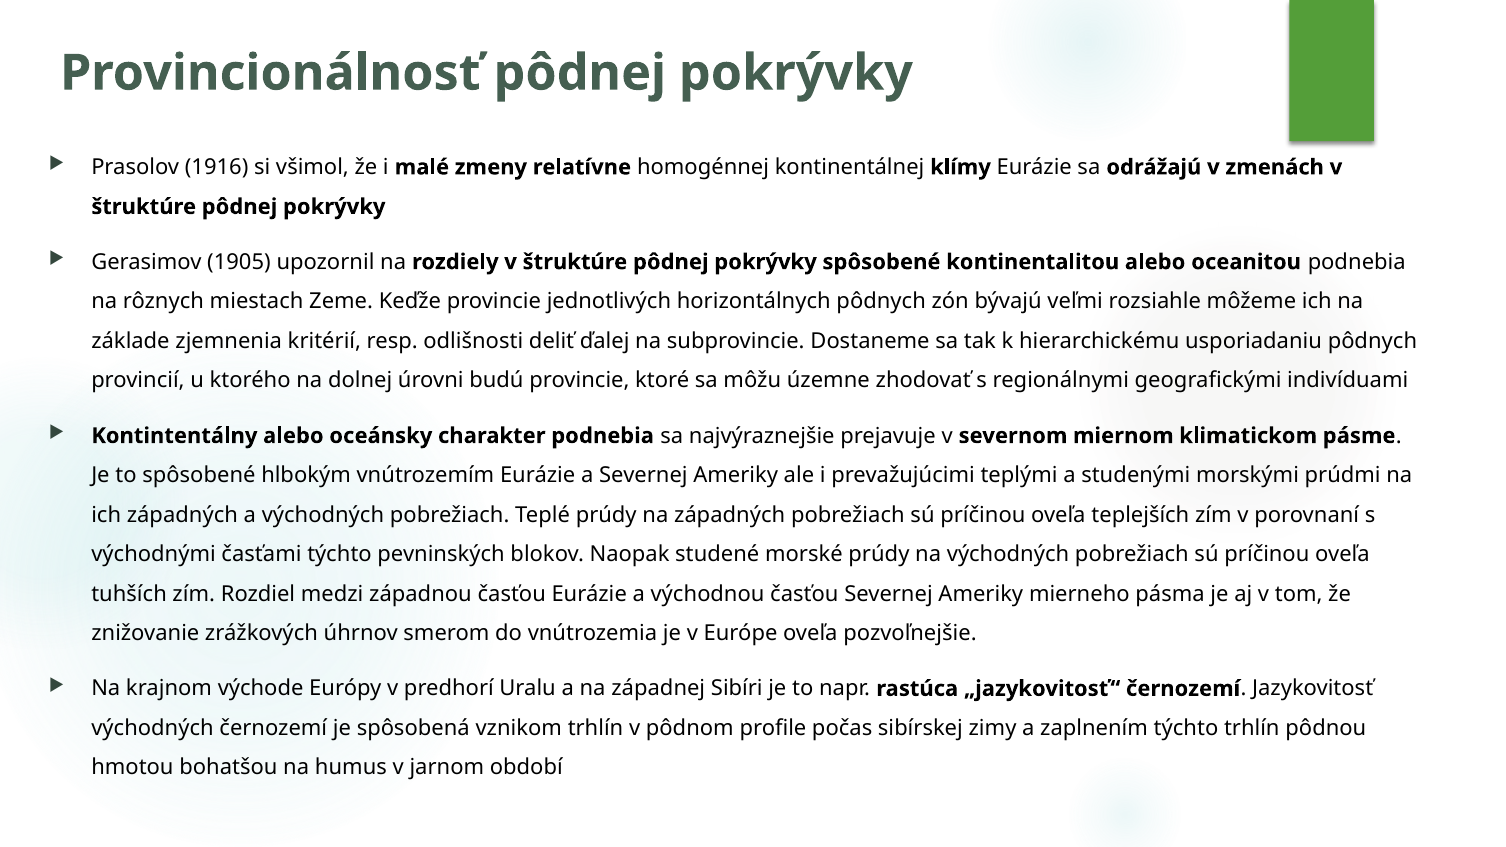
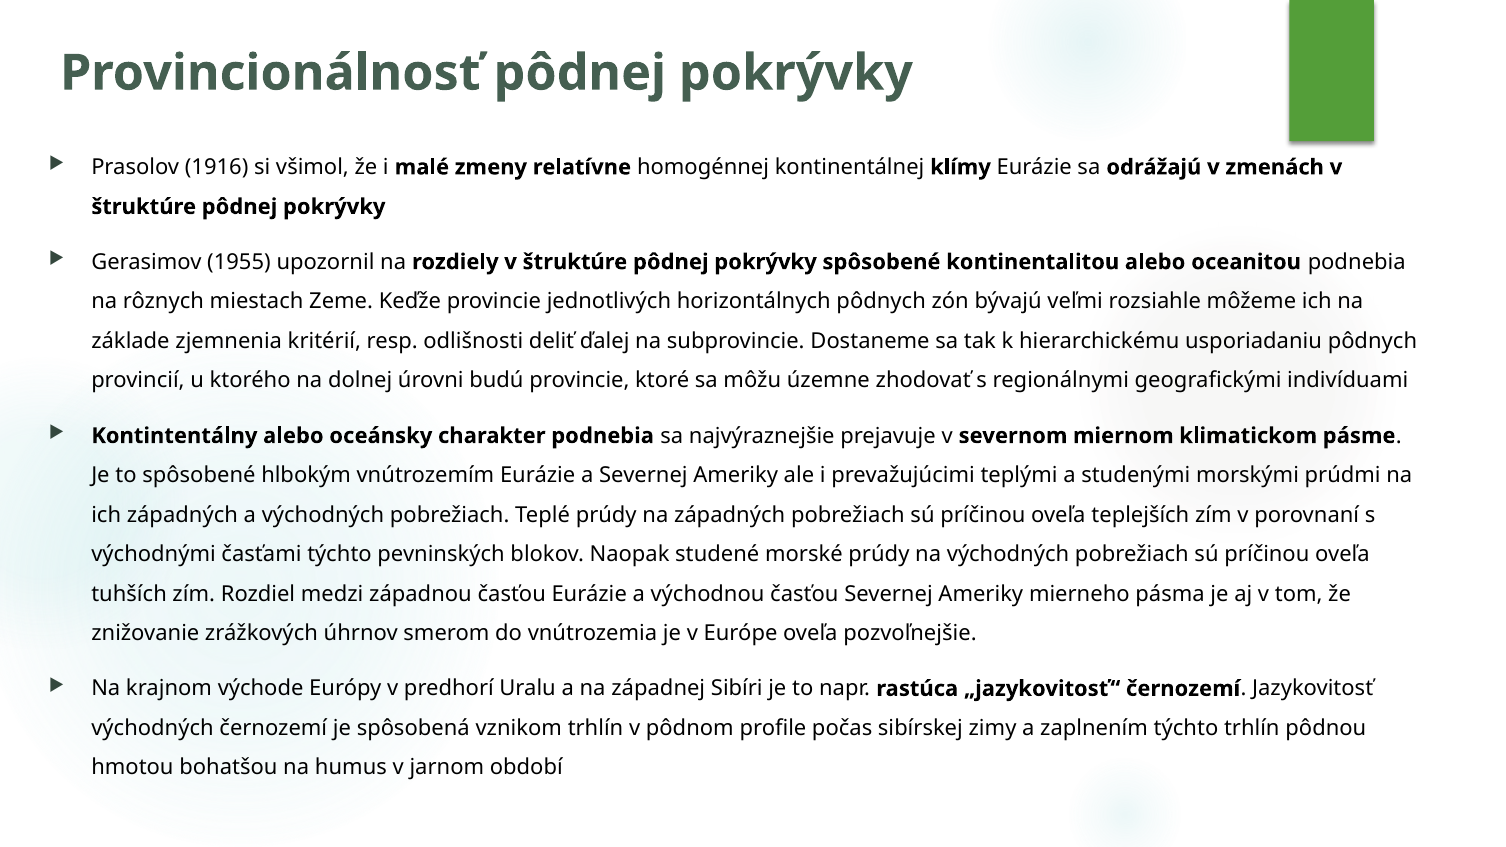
1905: 1905 -> 1955 (239, 262)
